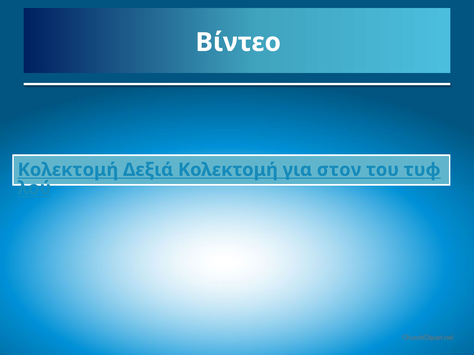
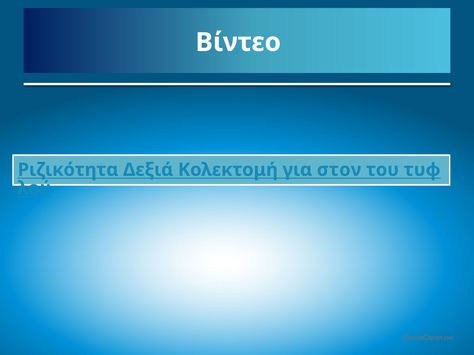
Κολεκτομή: Κολεκτομή -> Ριζικότητα (68, 170)
